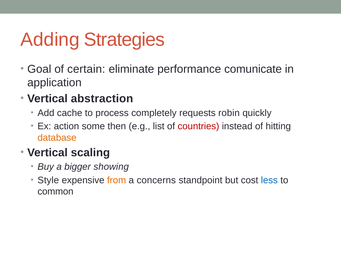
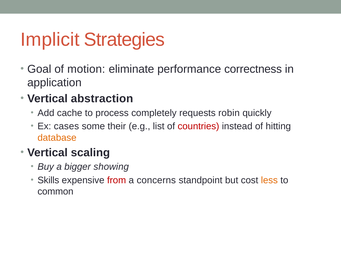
Adding: Adding -> Implicit (50, 40)
certain: certain -> motion (86, 69)
comunicate: comunicate -> correctness (253, 69)
action: action -> cases (66, 126)
then: then -> their (117, 126)
Style: Style -> Skills (48, 180)
from colour: orange -> red (117, 180)
less colour: blue -> orange (269, 180)
